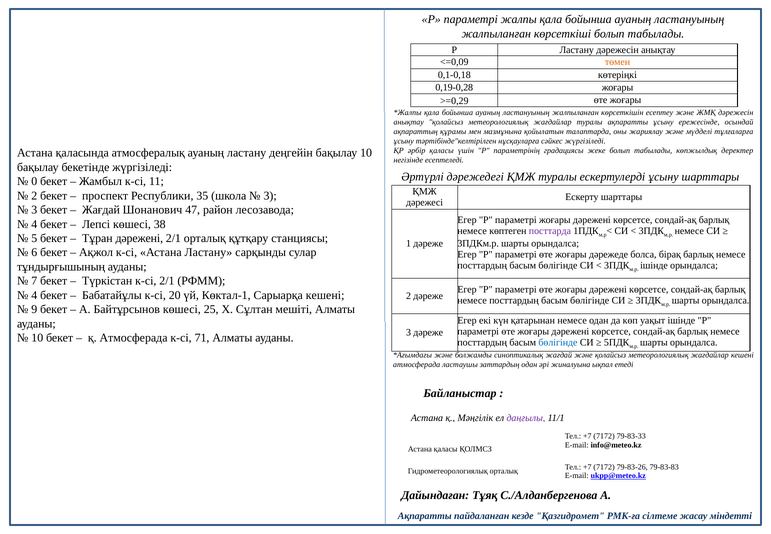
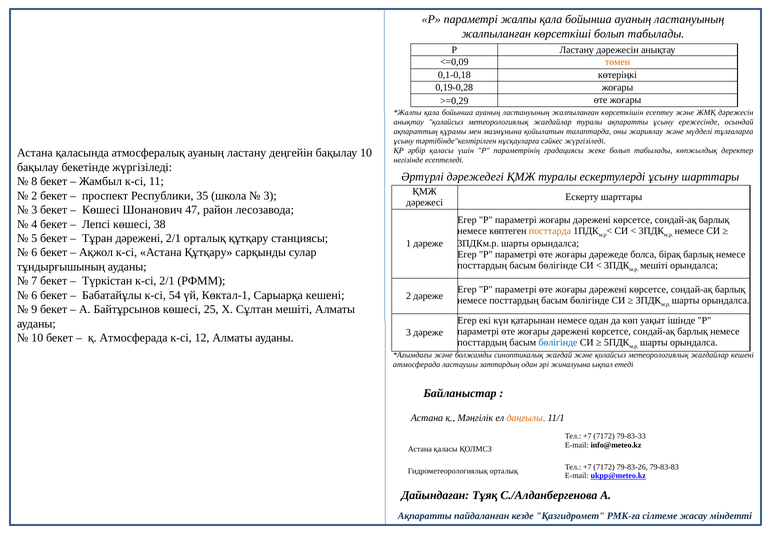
0: 0 -> 8 (34, 181)
Жағдай: Жағдай -> Көшесі (101, 210)
посттарда colour: purple -> orange (550, 231)
Астана Ластану: Ластану -> Құтқару (208, 252)
ішінде: ішінде -> мешіті (654, 265)
4: 4 -> 6 (34, 295)
20: 20 -> 54 (175, 295)
71: 71 -> 12 (202, 338)
даңғылы colour: purple -> orange (526, 418)
